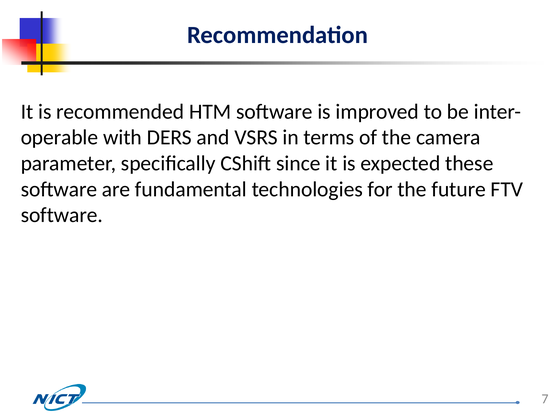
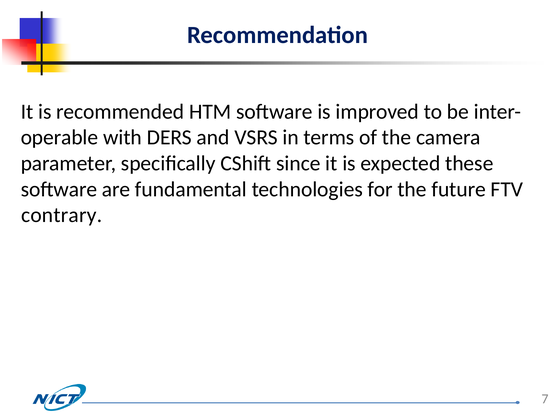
software: software -> contrary (62, 215)
